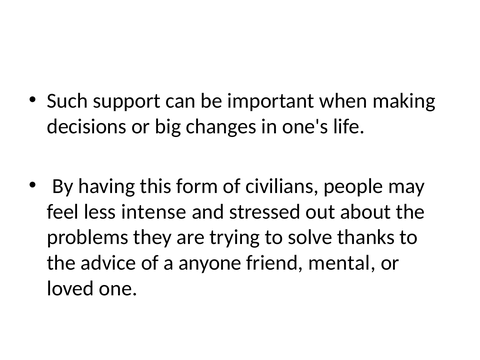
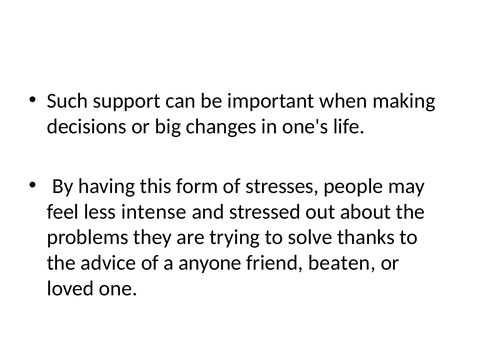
civilians: civilians -> stresses (282, 186)
mental: mental -> beaten (342, 263)
